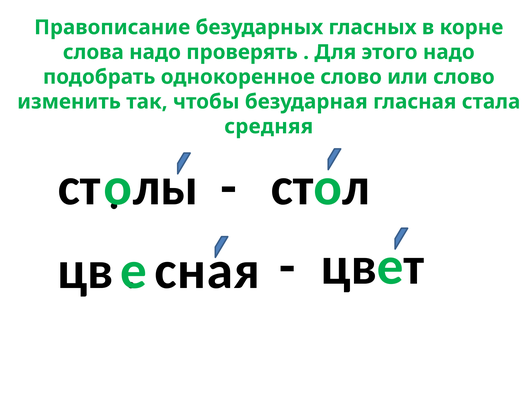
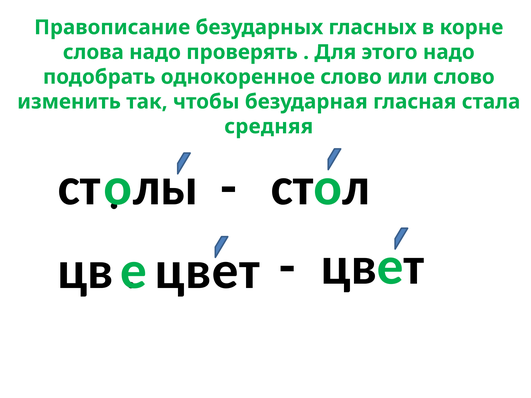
сная: сная -> цвет (207, 271)
